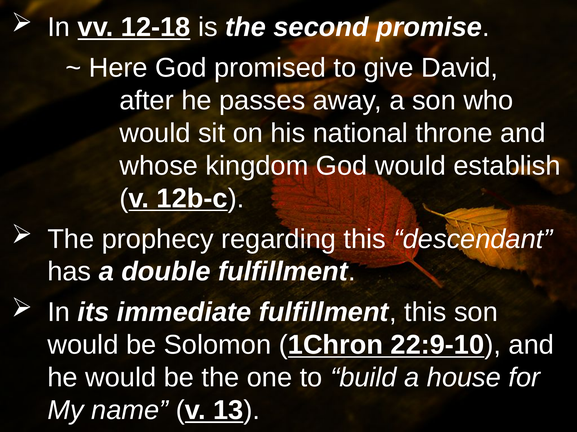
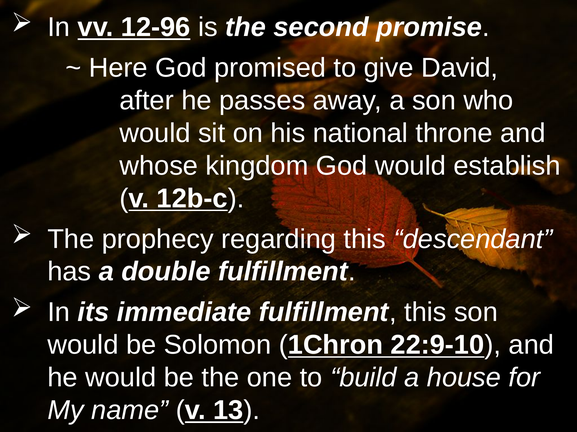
12-18: 12-18 -> 12-96 (156, 27)
